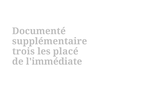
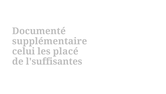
trois: trois -> celui (24, 51)
l'immédiate: l'immédiate -> l'suffisantes (54, 61)
